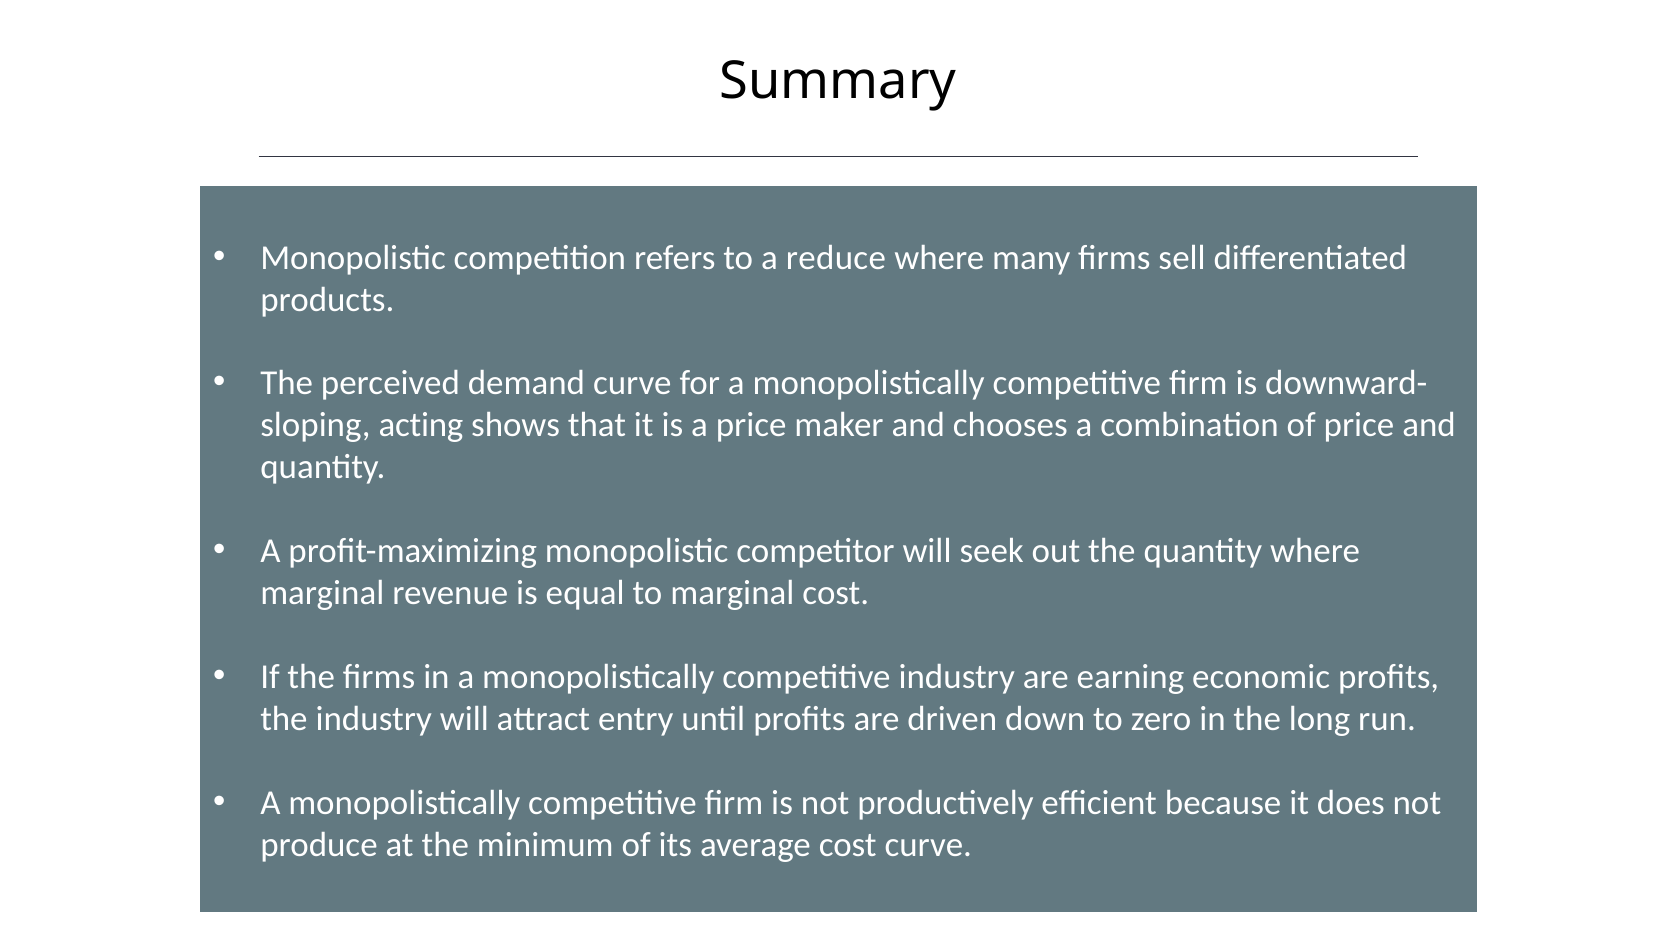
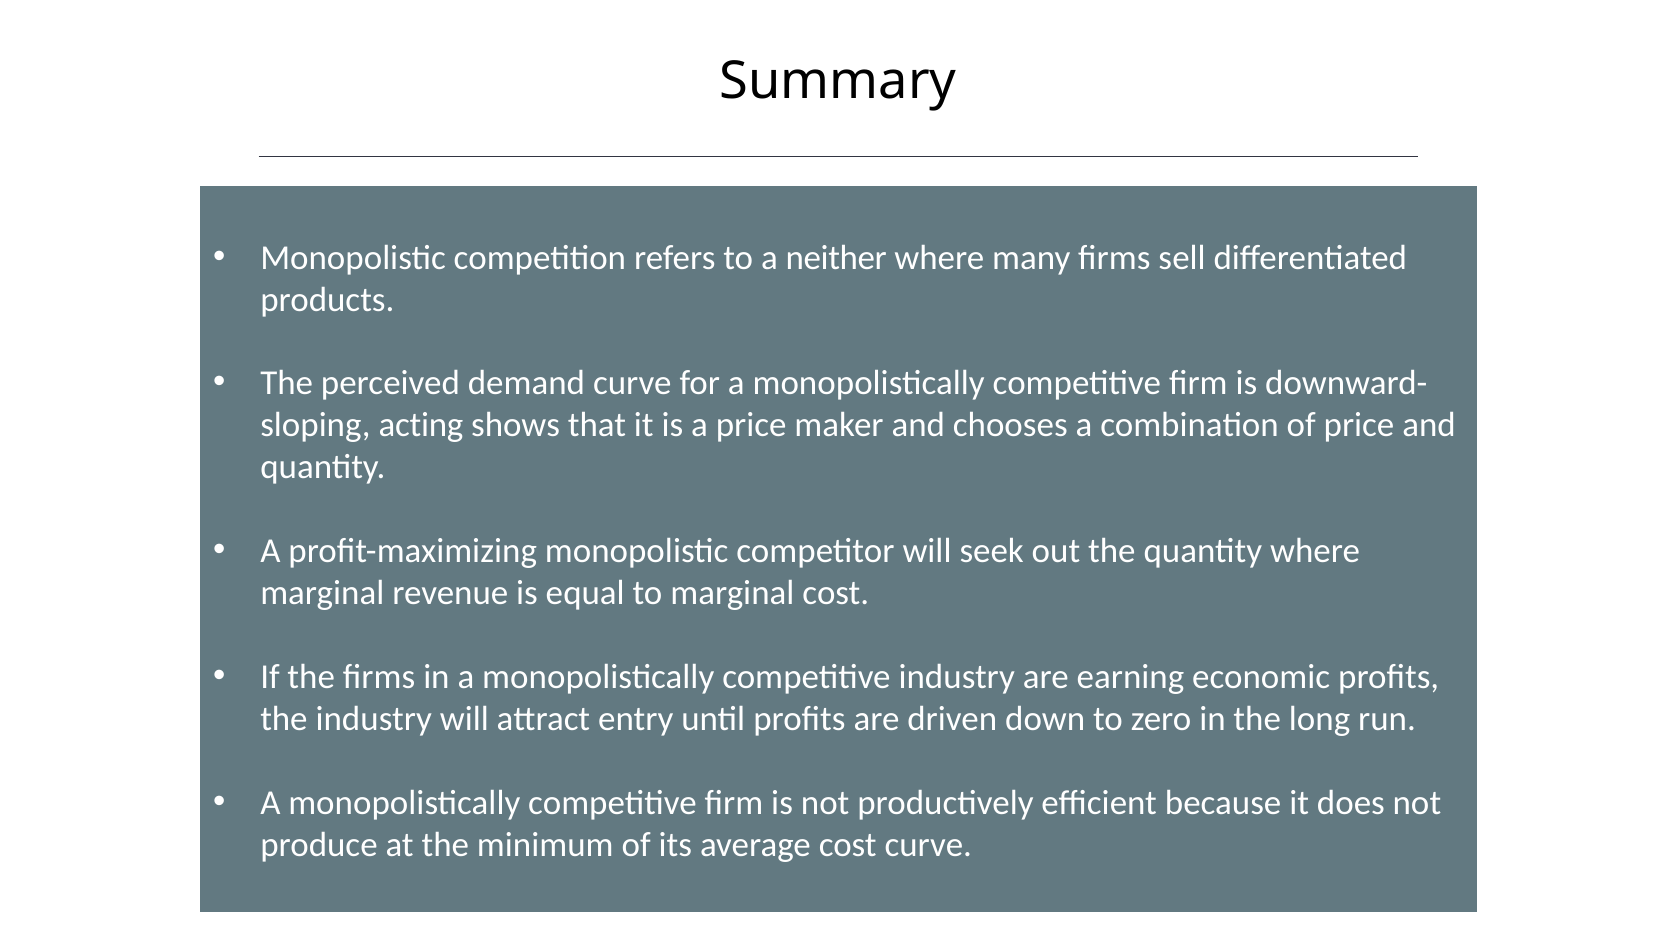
reduce: reduce -> neither (836, 258)
